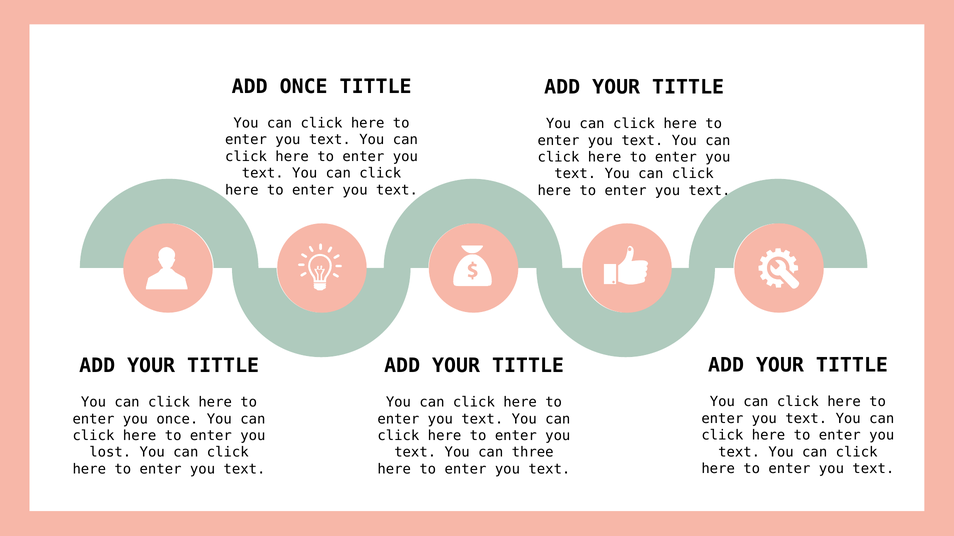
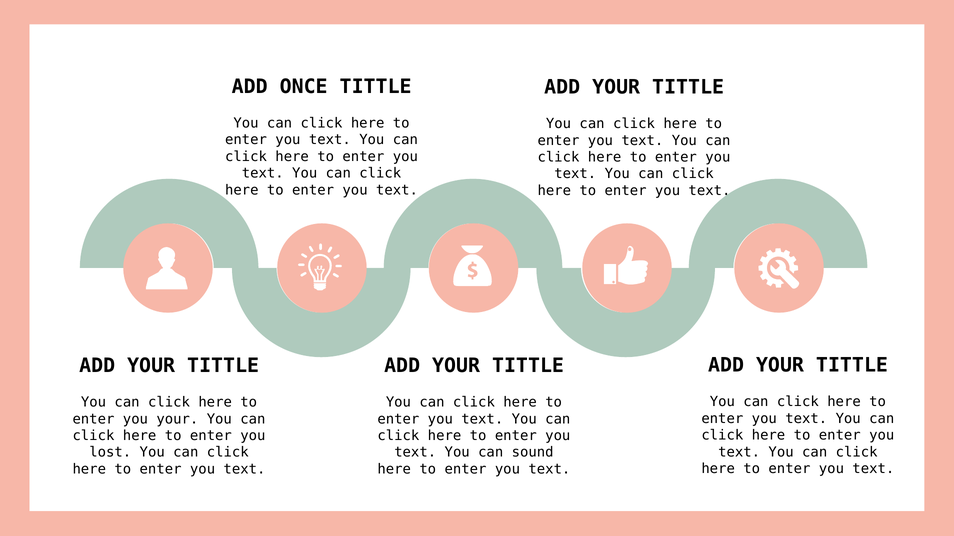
you once: once -> your (177, 420)
three: three -> sound (533, 453)
